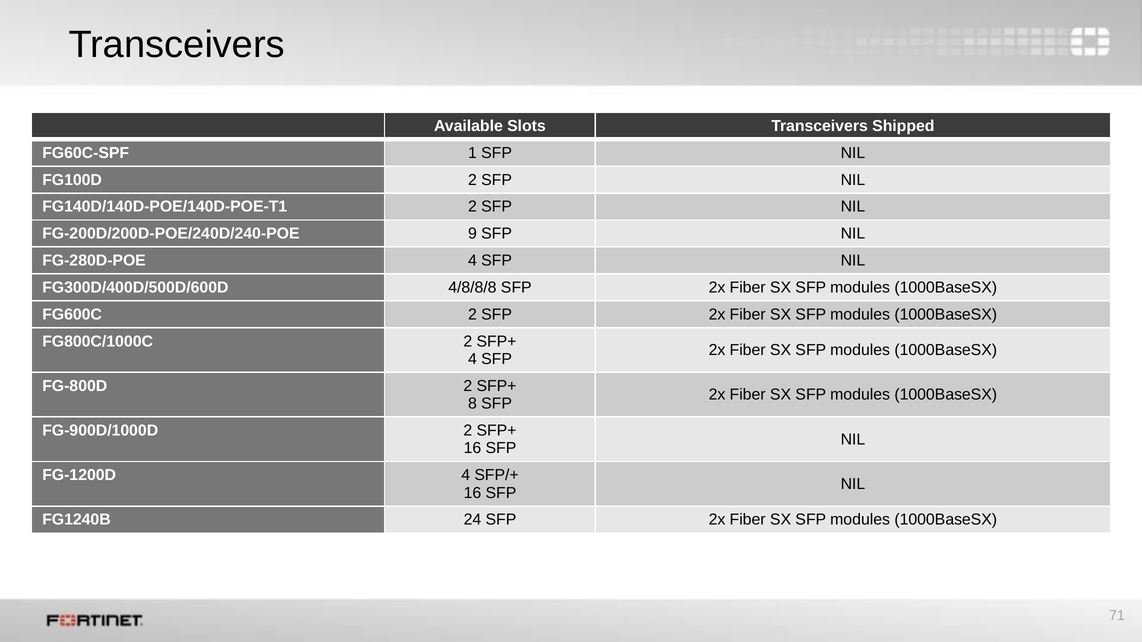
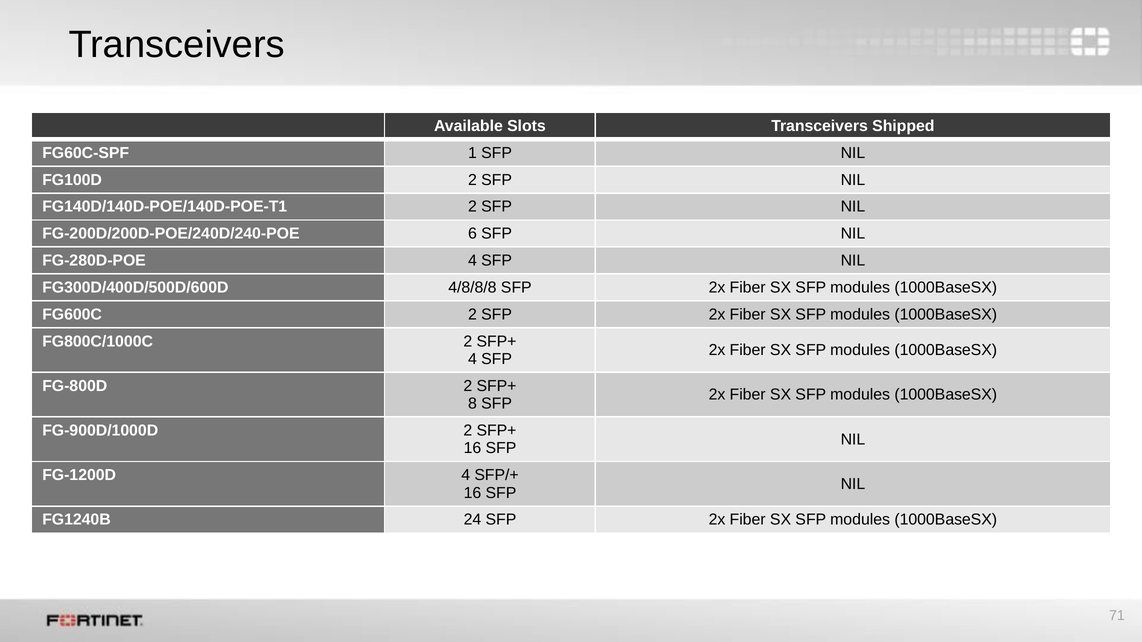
9: 9 -> 6 (472, 234)
